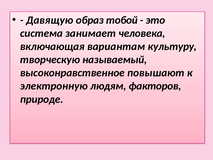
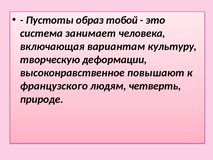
Давящую: Давящую -> Пустоты (50, 20)
называемый: называемый -> деформации (115, 60)
электронную: электронную -> французского (54, 86)
факторов: факторов -> четверть (155, 86)
